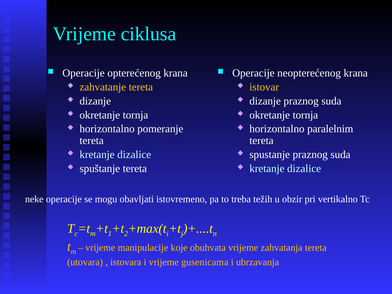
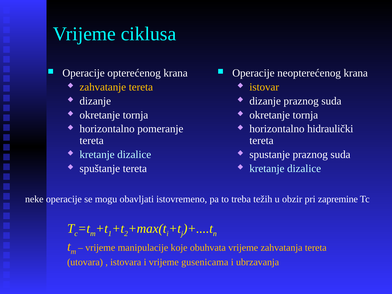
paralelnim: paralelnim -> hidraulički (330, 129)
vertikalno: vertikalno -> zapremine (338, 199)
